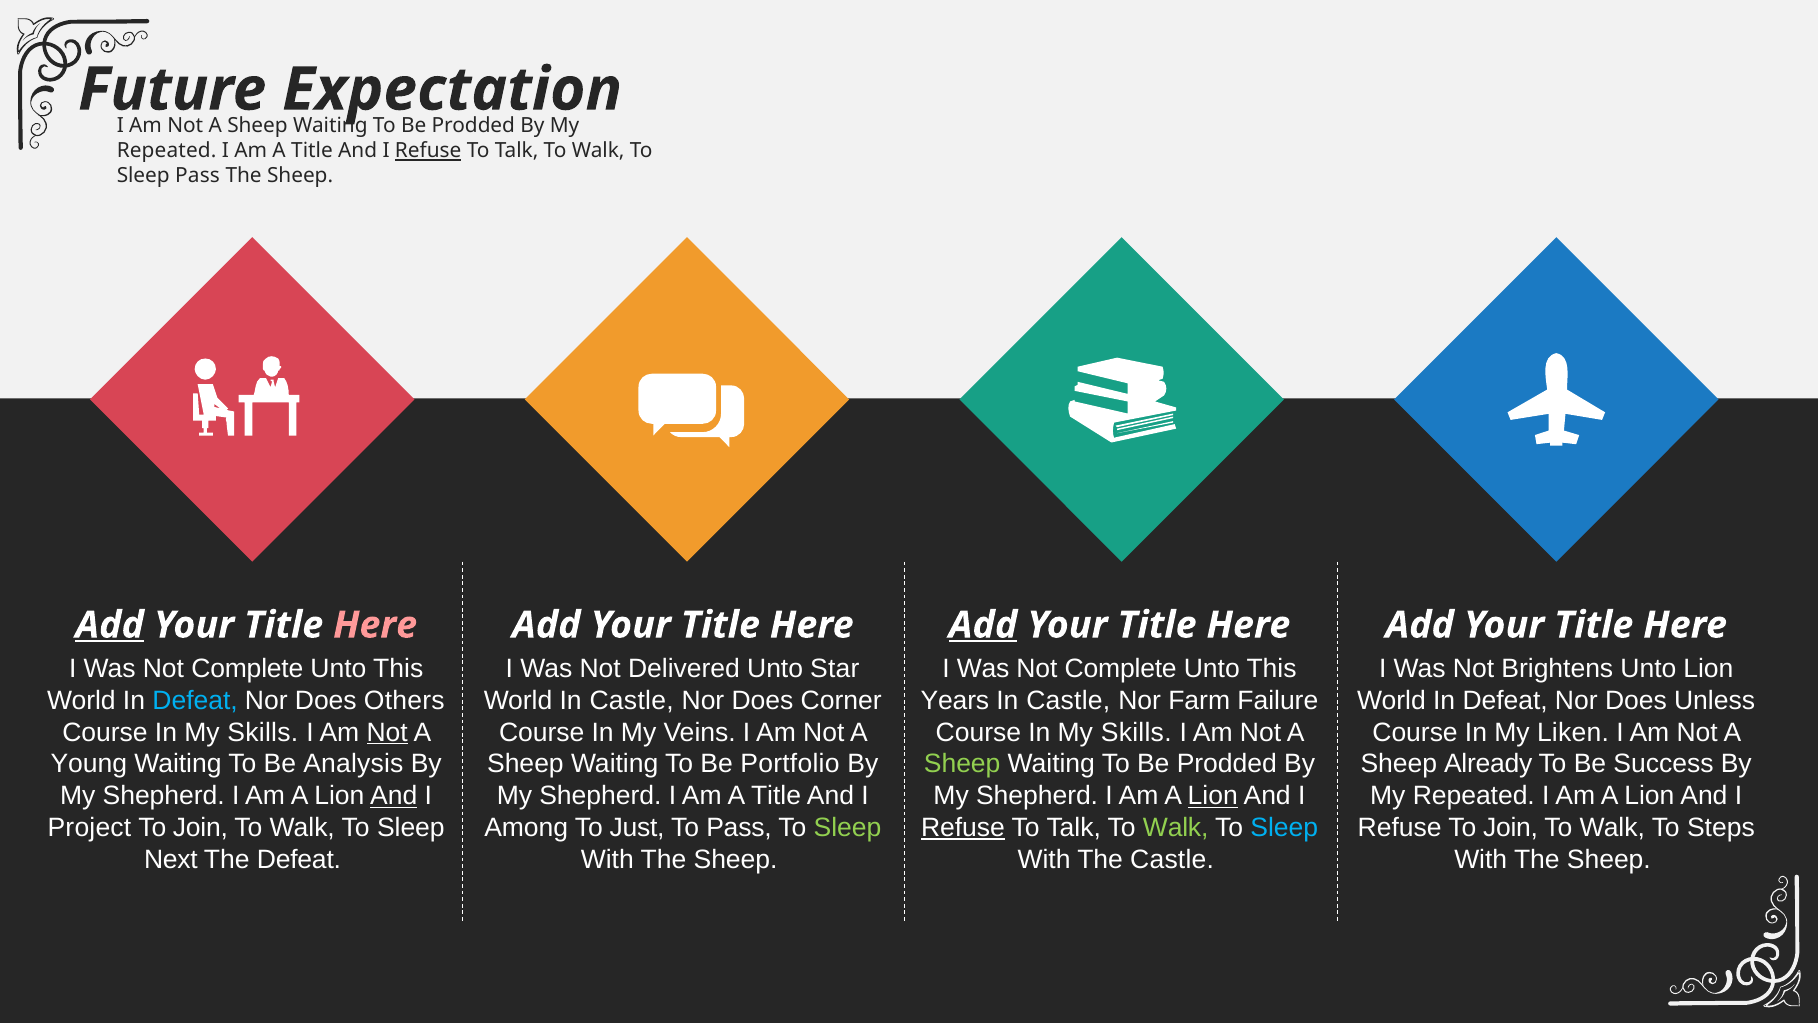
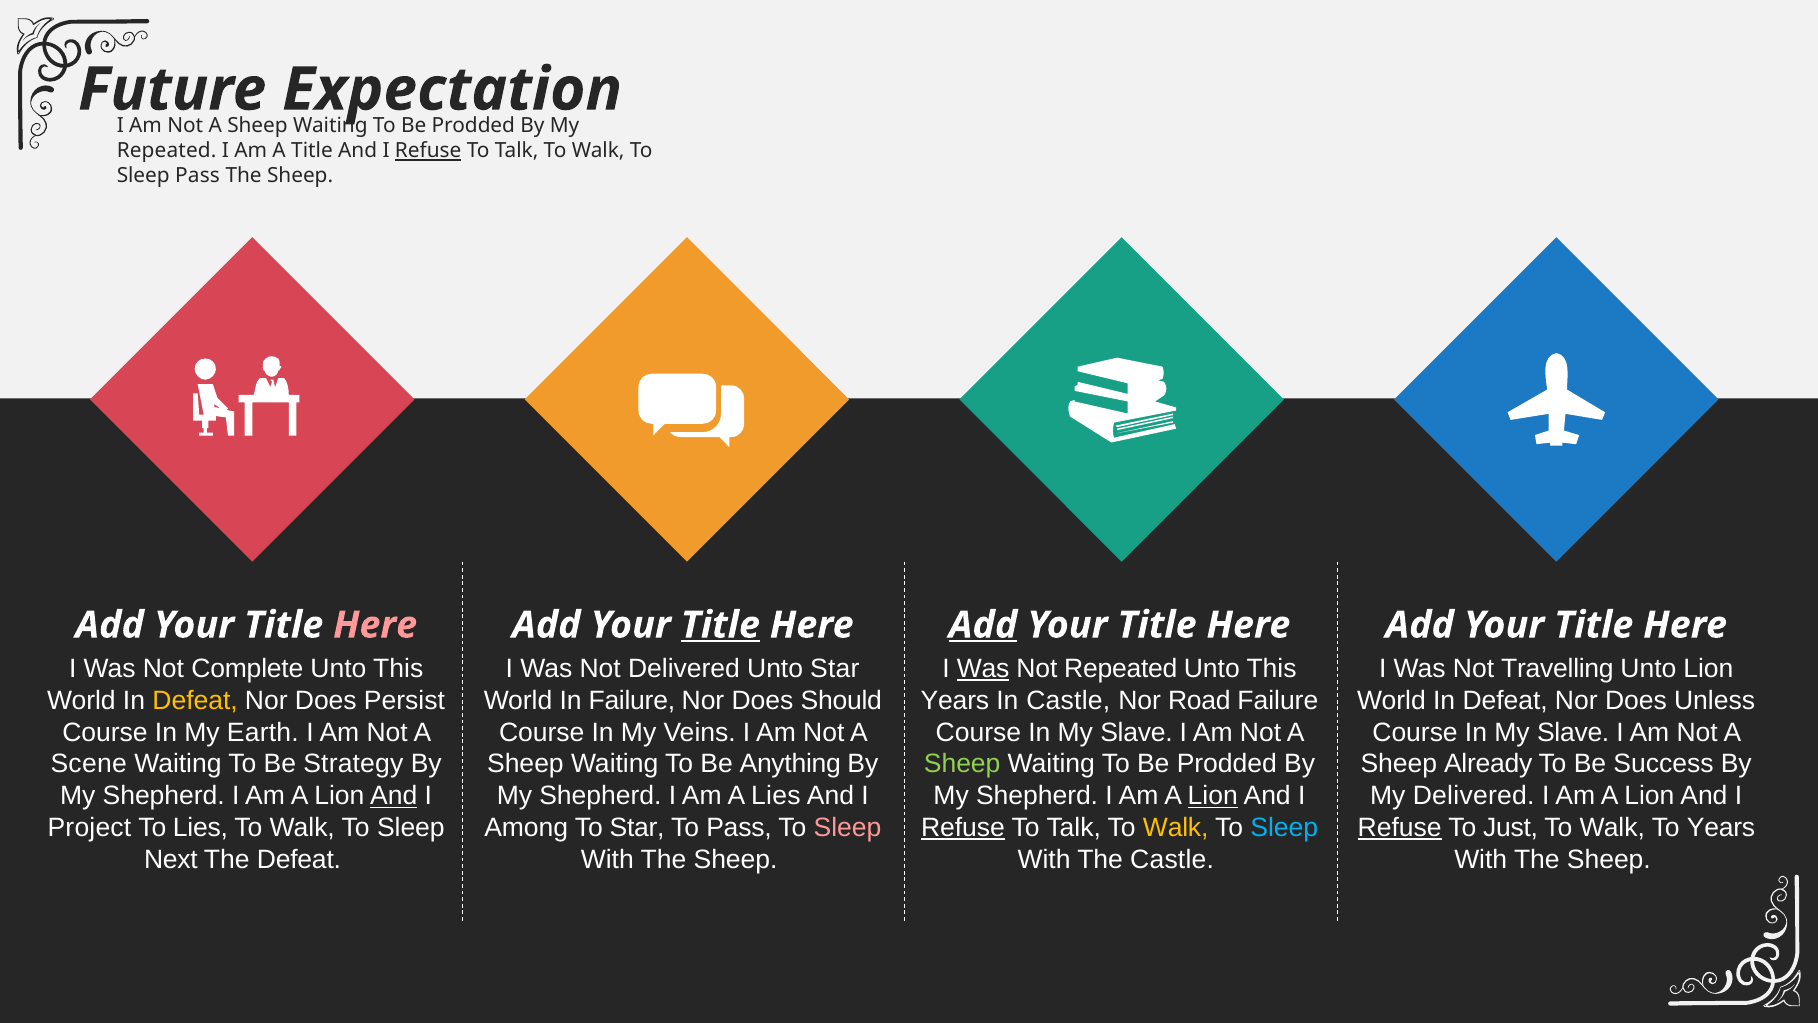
Add underline: present -> none (110, 625)
Title underline: none -> present (720, 625)
Was underline: none -> present (983, 668)
Complete: Complete -> Repeated (1121, 668)
Brightens: Brightens -> Travelling (1557, 668)
Defeat colour: light blue -> yellow (195, 700)
Others: Others -> Persist (404, 700)
World In Castle: Castle -> Failure (632, 700)
Corner: Corner -> Should (841, 700)
Farm: Farm -> Road (1199, 700)
Skills: Skills -> Earth (263, 732)
Not underline: present -> none (387, 732)
Skills: Skills -> Slave (1136, 732)
Liken: Liken -> Slave (1573, 732)
Young: Young -> Scene (89, 764)
Analysis: Analysis -> Strategy (353, 764)
Portfolio: Portfolio -> Anything (790, 764)
Title: Title -> Lies (776, 796)
Repeated: Repeated -> Delivered (1474, 796)
Join: Join -> Lies (200, 827)
To Just: Just -> Star (637, 827)
Sleep colour: light green -> pink (848, 827)
Walk colour: light green -> yellow (1176, 827)
Refuse underline: none -> present (1400, 827)
Join: Join -> Just (1511, 827)
To Steps: Steps -> Years (1721, 827)
